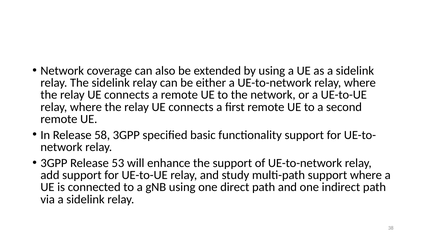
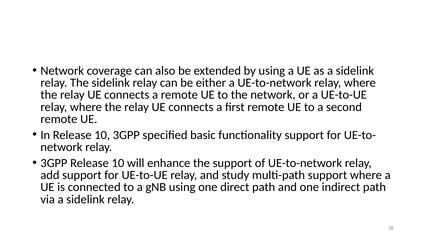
In Release 58: 58 -> 10 (102, 135)
3GPP Release 53: 53 -> 10 (118, 164)
